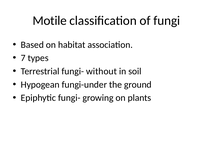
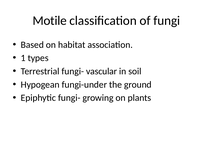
7: 7 -> 1 (23, 58)
without: without -> vascular (102, 71)
